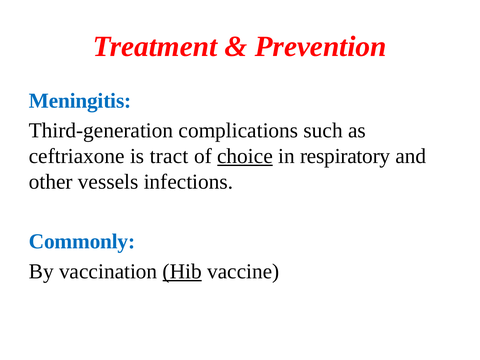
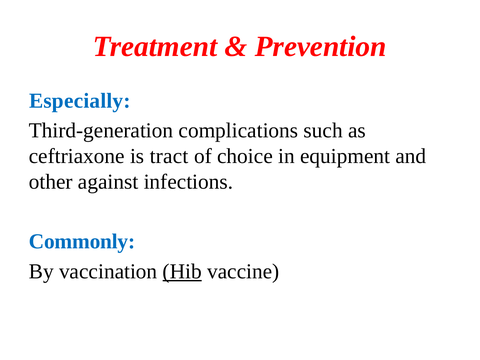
Meningitis: Meningitis -> Especially (80, 101)
choice underline: present -> none (245, 156)
respiratory: respiratory -> equipment (345, 156)
vessels: vessels -> against (108, 182)
